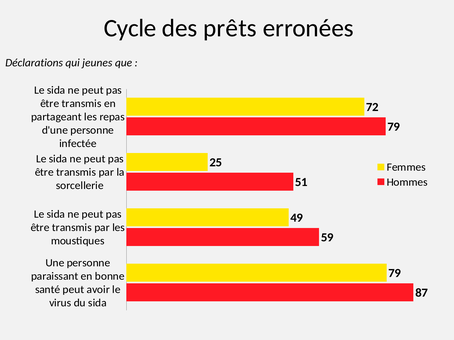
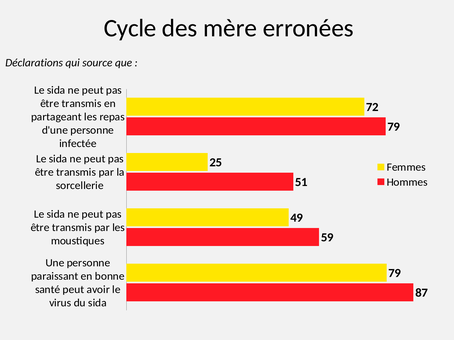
prêts: prêts -> mère (230, 28)
jeunes: jeunes -> source (97, 63)
